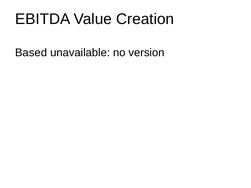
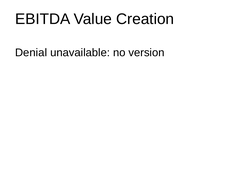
Based: Based -> Denial (31, 53)
